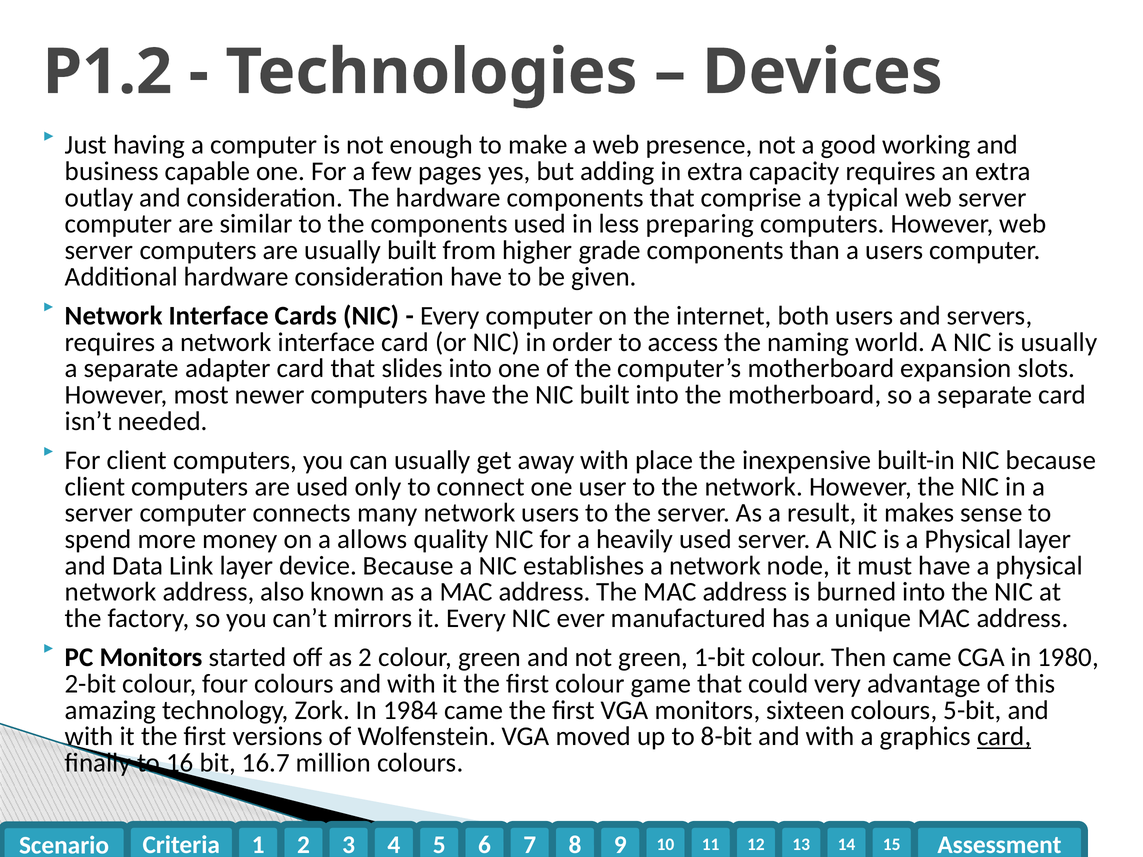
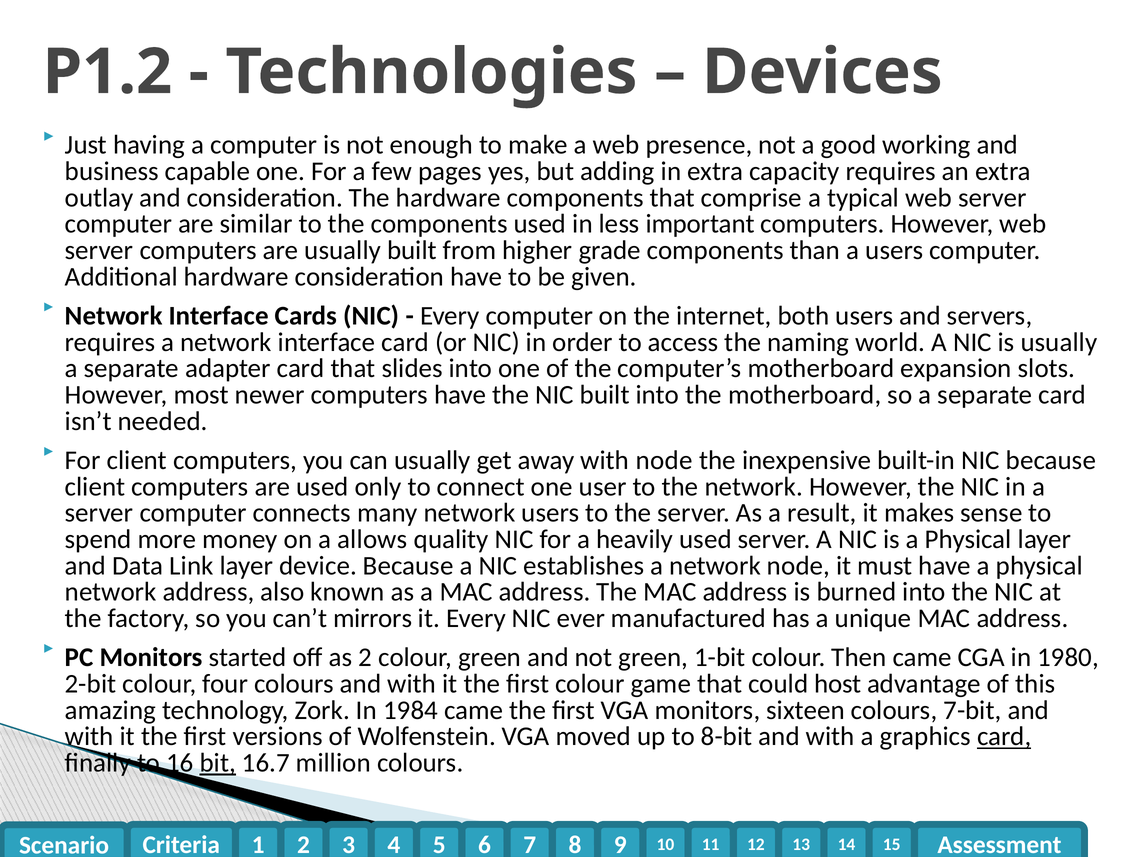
preparing: preparing -> important (700, 224)
with place: place -> node (664, 460)
very: very -> host (838, 684)
5-bit: 5-bit -> 7-bit (972, 710)
bit underline: none -> present (218, 763)
